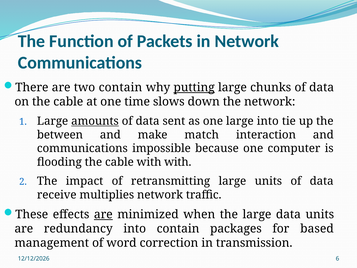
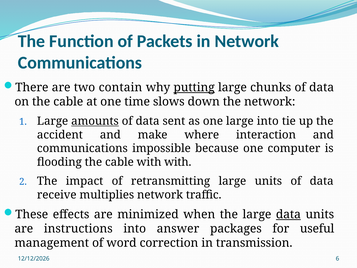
between: between -> accident (60, 135)
match: match -> where (202, 135)
are underline: present -> none (103, 214)
data underline: none -> present (288, 214)
redundancy: redundancy -> instructions (78, 229)
into contain: contain -> answer (178, 229)
based: based -> useful (317, 229)
